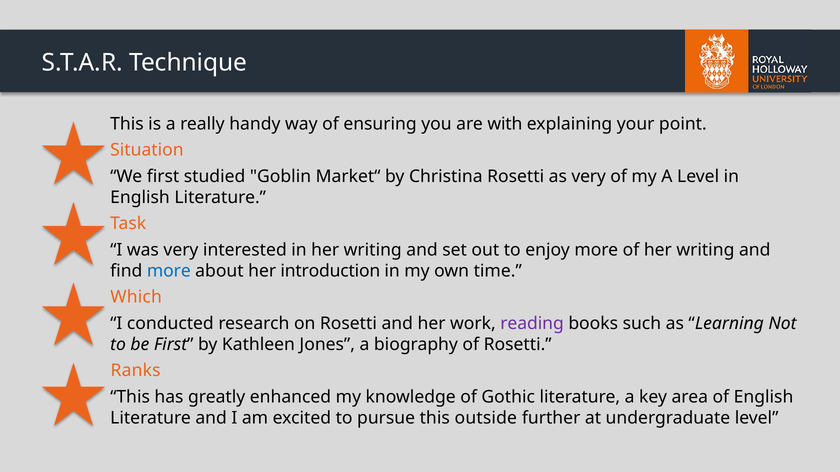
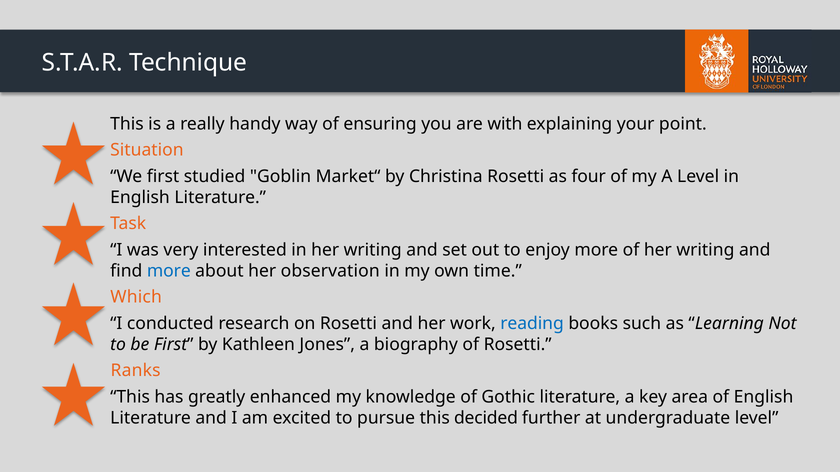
as very: very -> four (589, 177)
introduction: introduction -> observation (330, 271)
reading colour: purple -> blue (532, 324)
outside: outside -> decided (486, 418)
